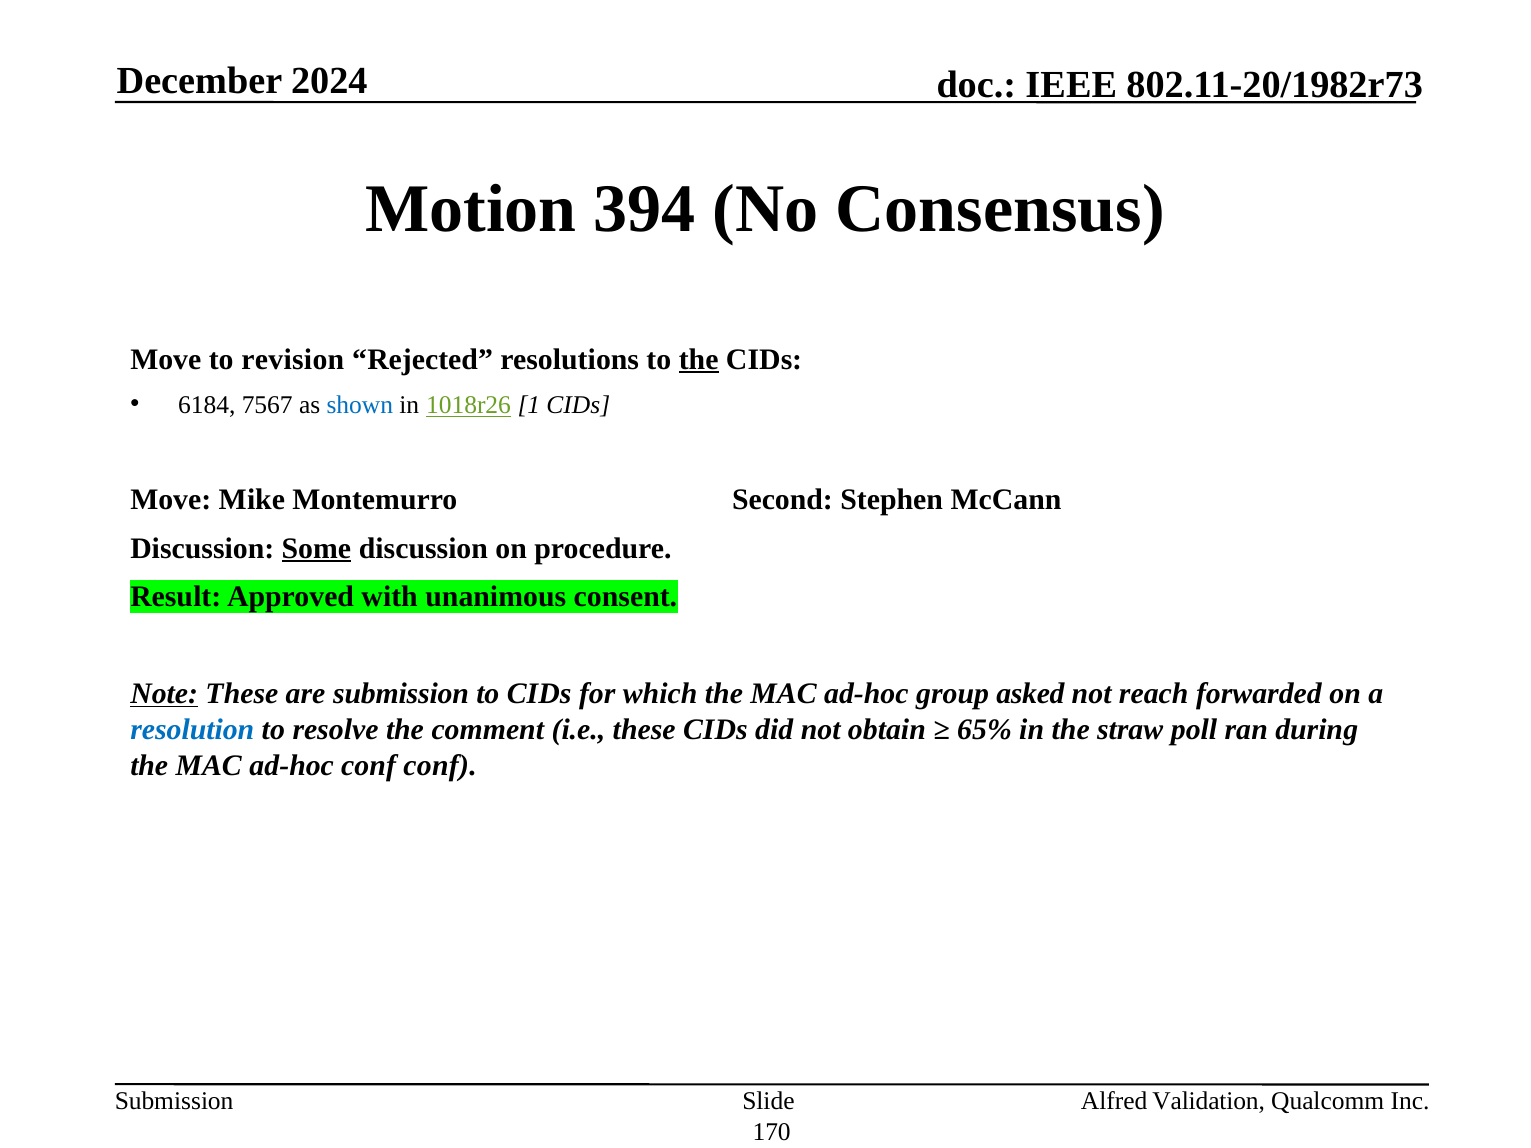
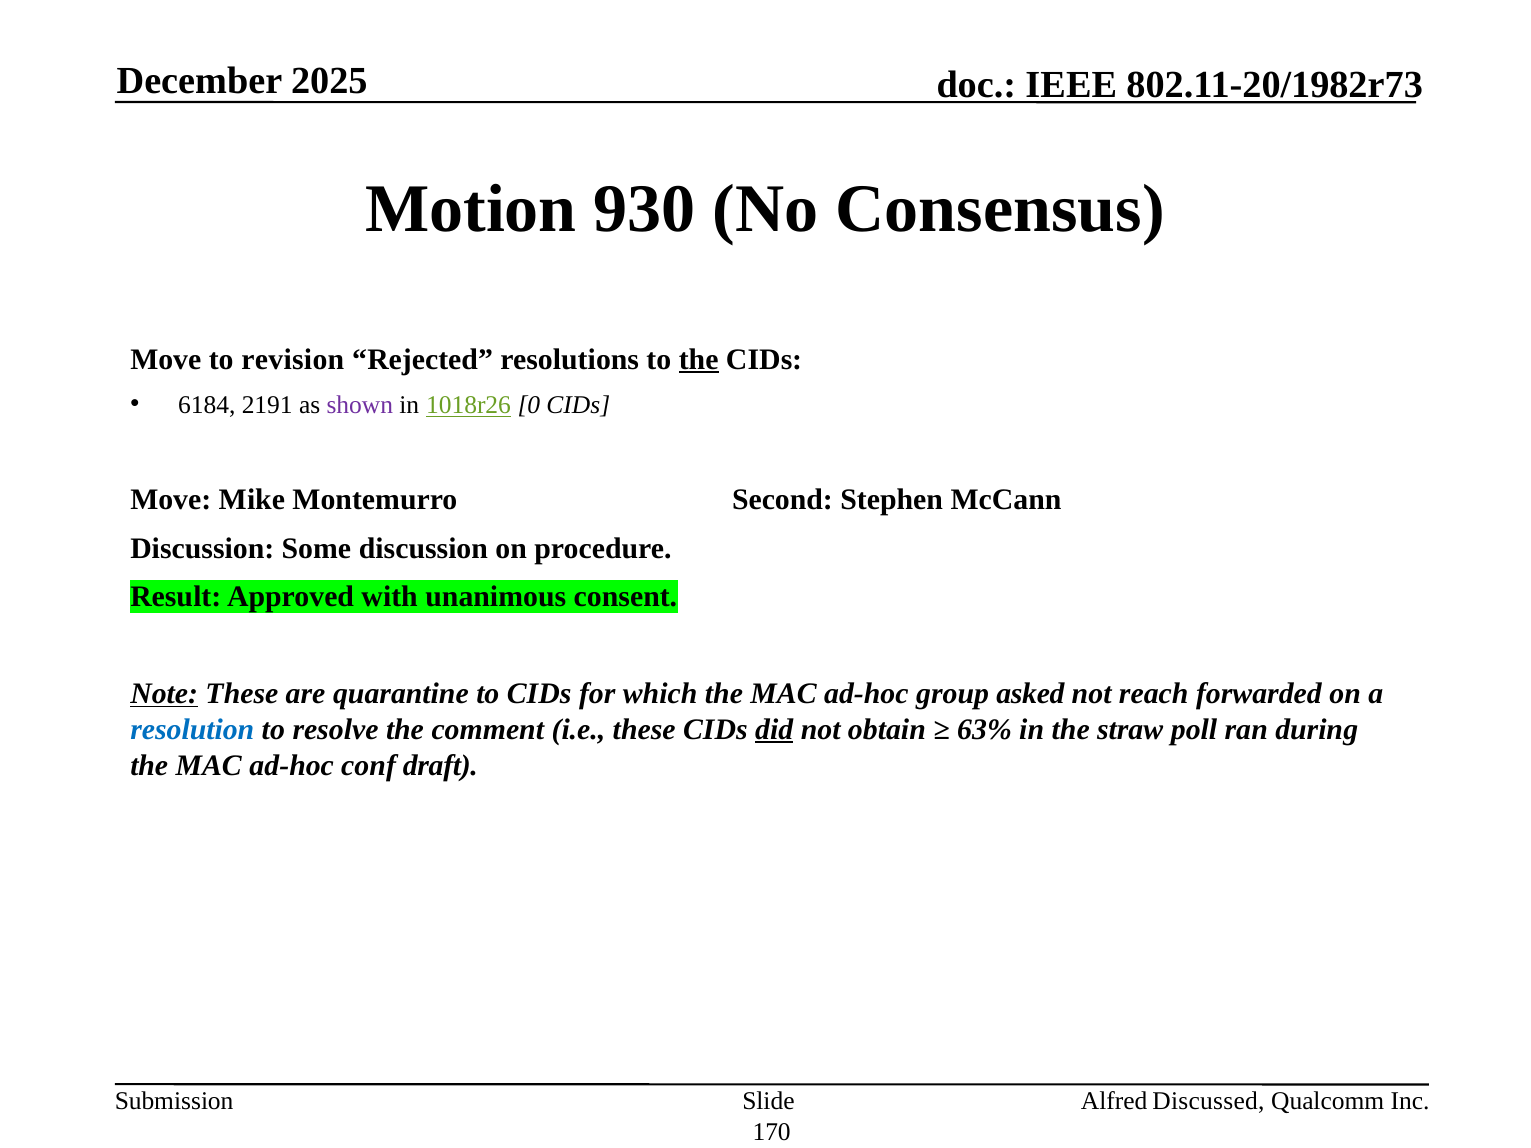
2024: 2024 -> 2025 (329, 81)
394: 394 -> 930 (645, 209)
7567: 7567 -> 2191 (267, 405)
shown colour: blue -> purple (360, 405)
1: 1 -> 0 (529, 405)
Some underline: present -> none (316, 548)
are submission: submission -> quarantine (401, 694)
did underline: none -> present (774, 730)
65%: 65% -> 63% (985, 730)
conf conf: conf -> draft (440, 765)
Validation: Validation -> Discussed (1208, 1101)
